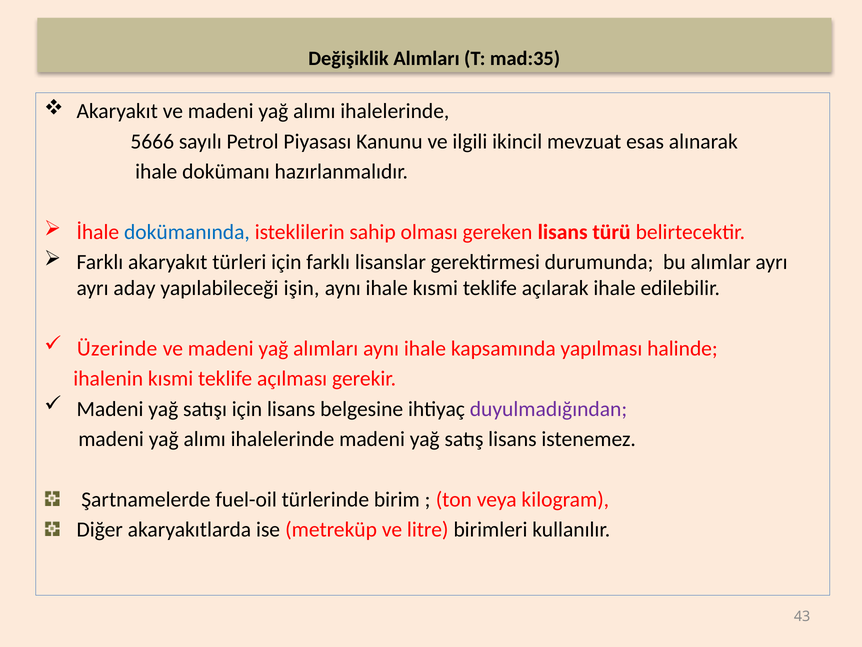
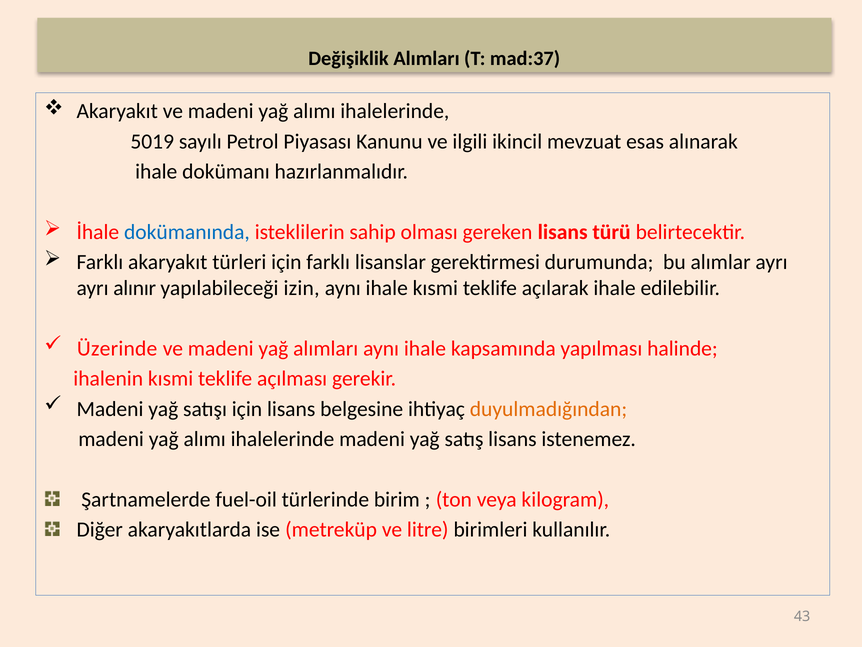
mad:35: mad:35 -> mad:37 (525, 59)
5666: 5666 -> 5019 (152, 141)
aday: aday -> alınır (135, 288)
işin: işin -> izin (302, 288)
duyulmadığından colour: purple -> orange (548, 409)
